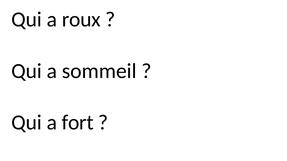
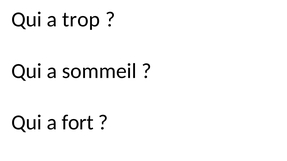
roux: roux -> trop (81, 19)
